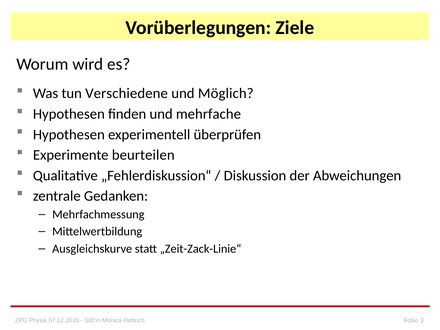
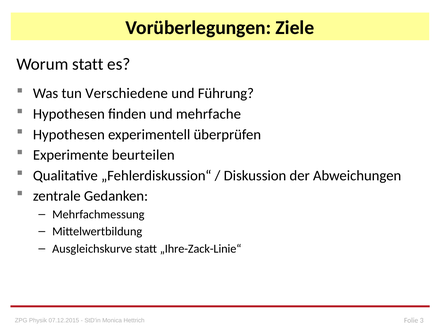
Worum wird: wird -> statt (88, 64)
Möglich: Möglich -> Führung (226, 93)
„Zeit-Zack-Linie“: „Zeit-Zack-Linie“ -> „Ihre-Zack-Linie“ (201, 249)
